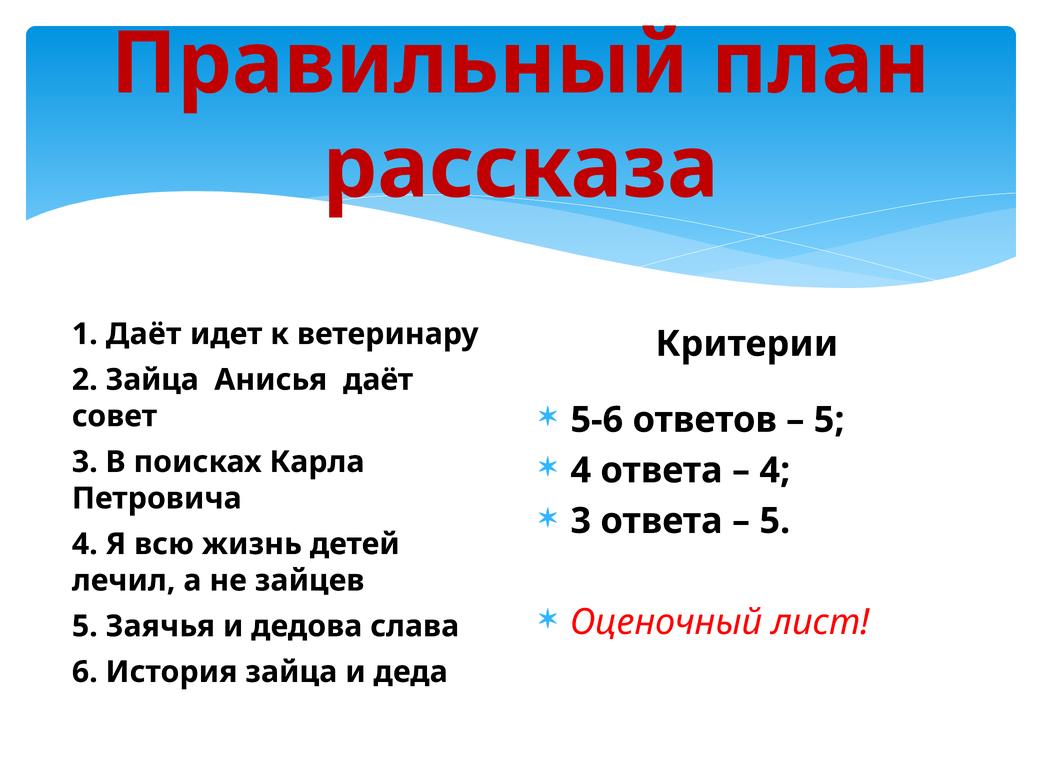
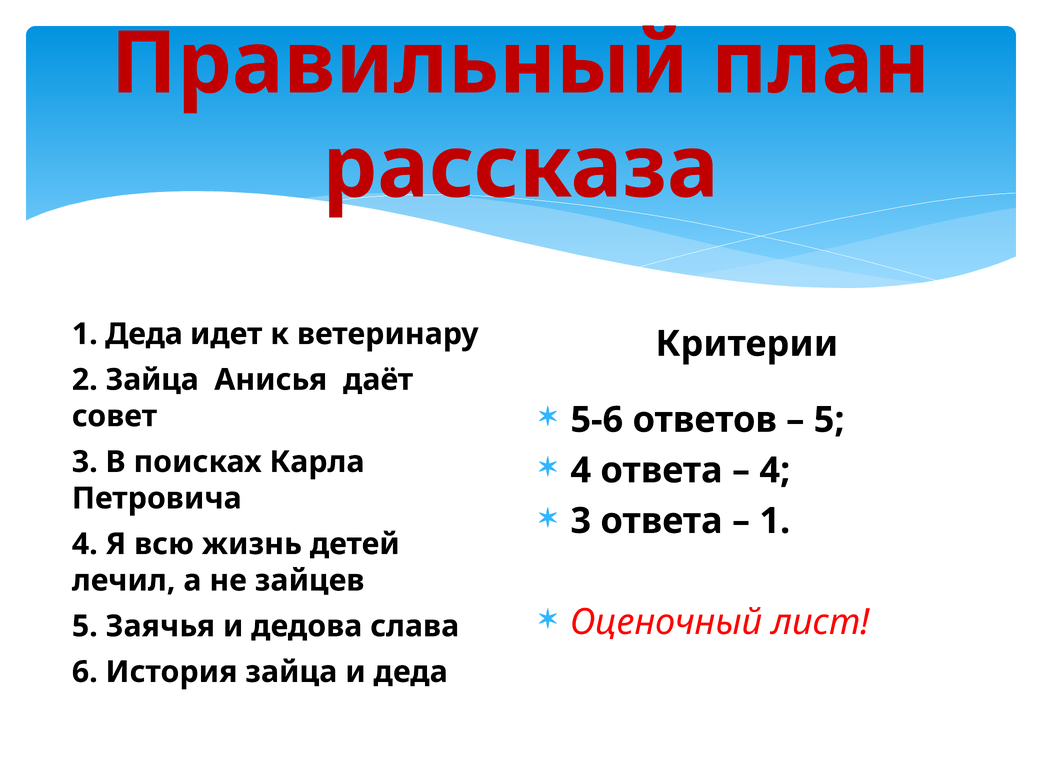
1 Даёт: Даёт -> Деда (144, 334)
5: 5 -> 1 (775, 521)
